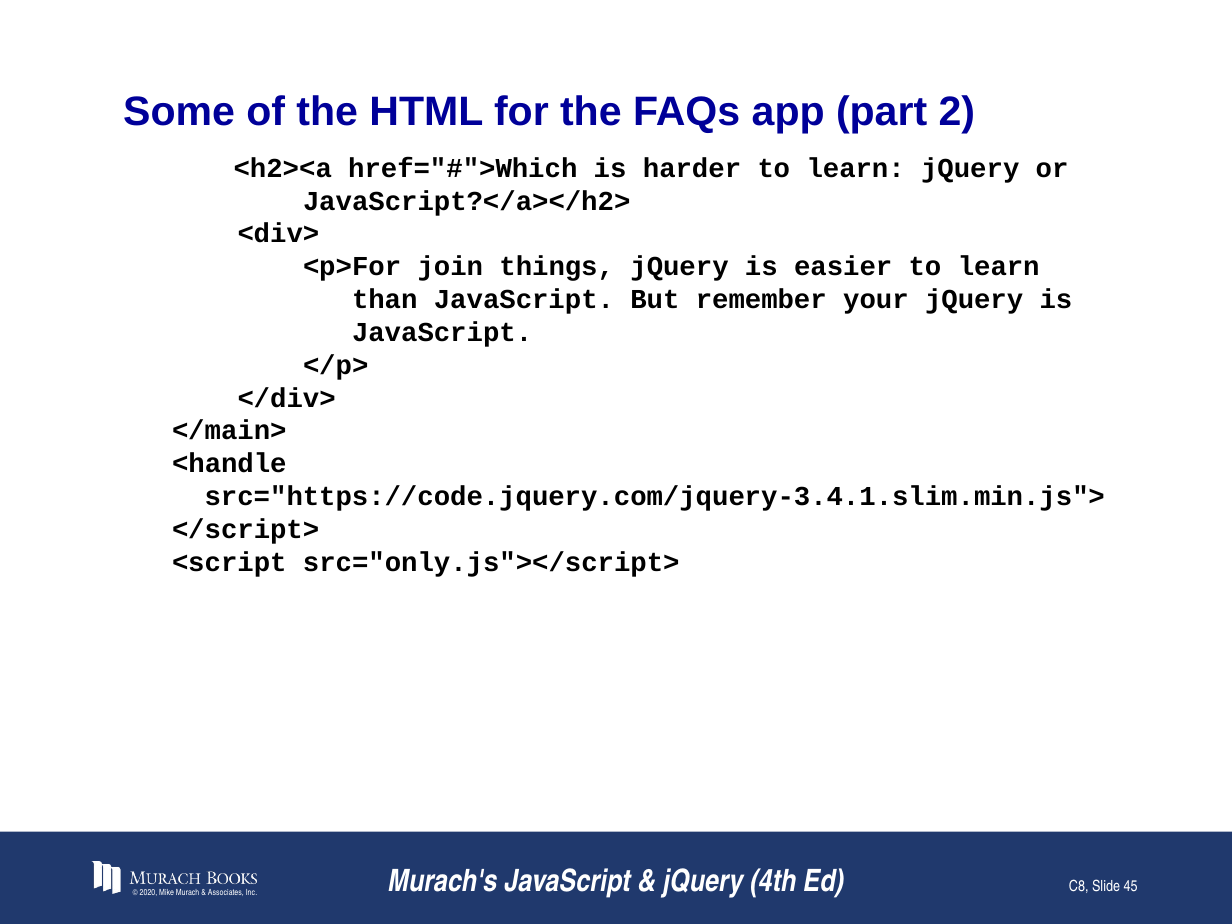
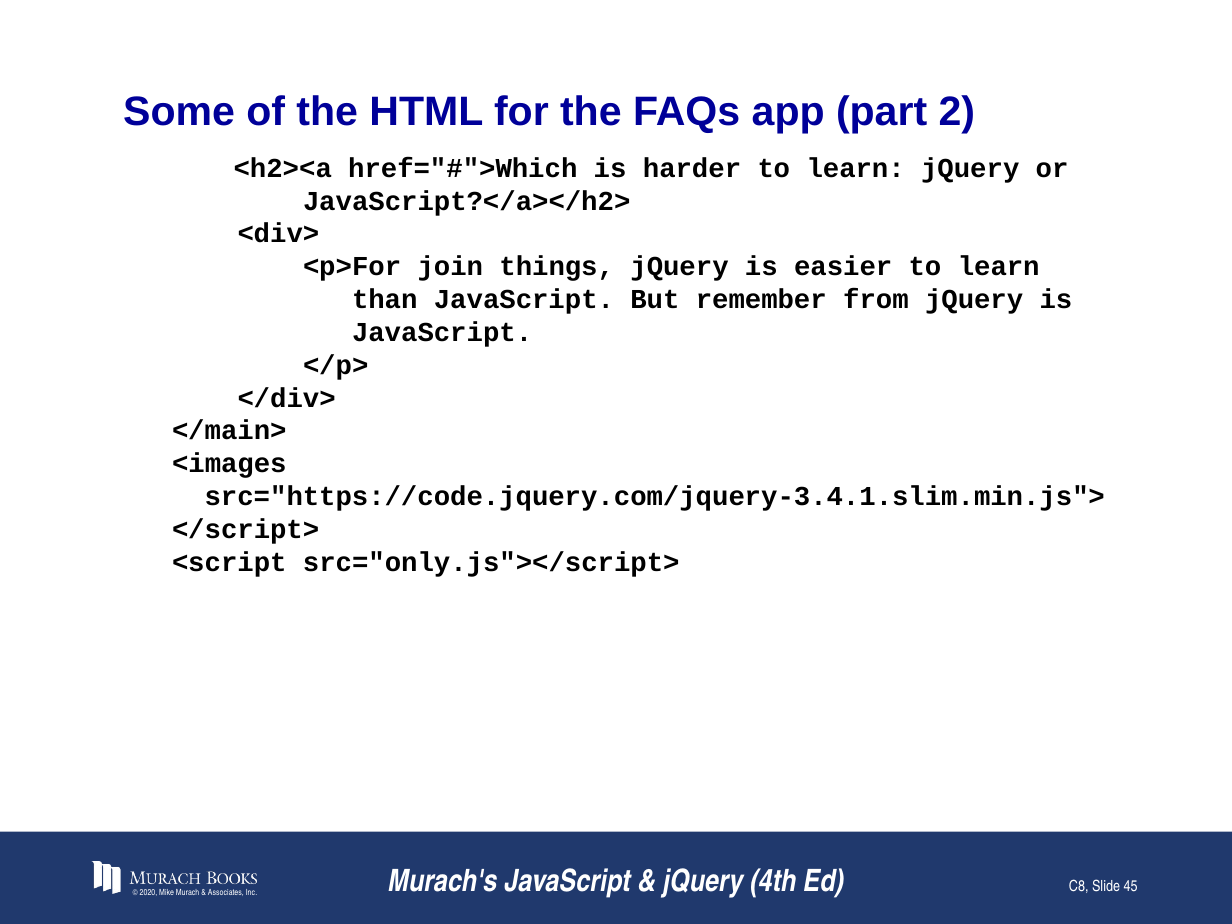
your: your -> from (876, 300)
<handle: <handle -> <images (229, 464)
